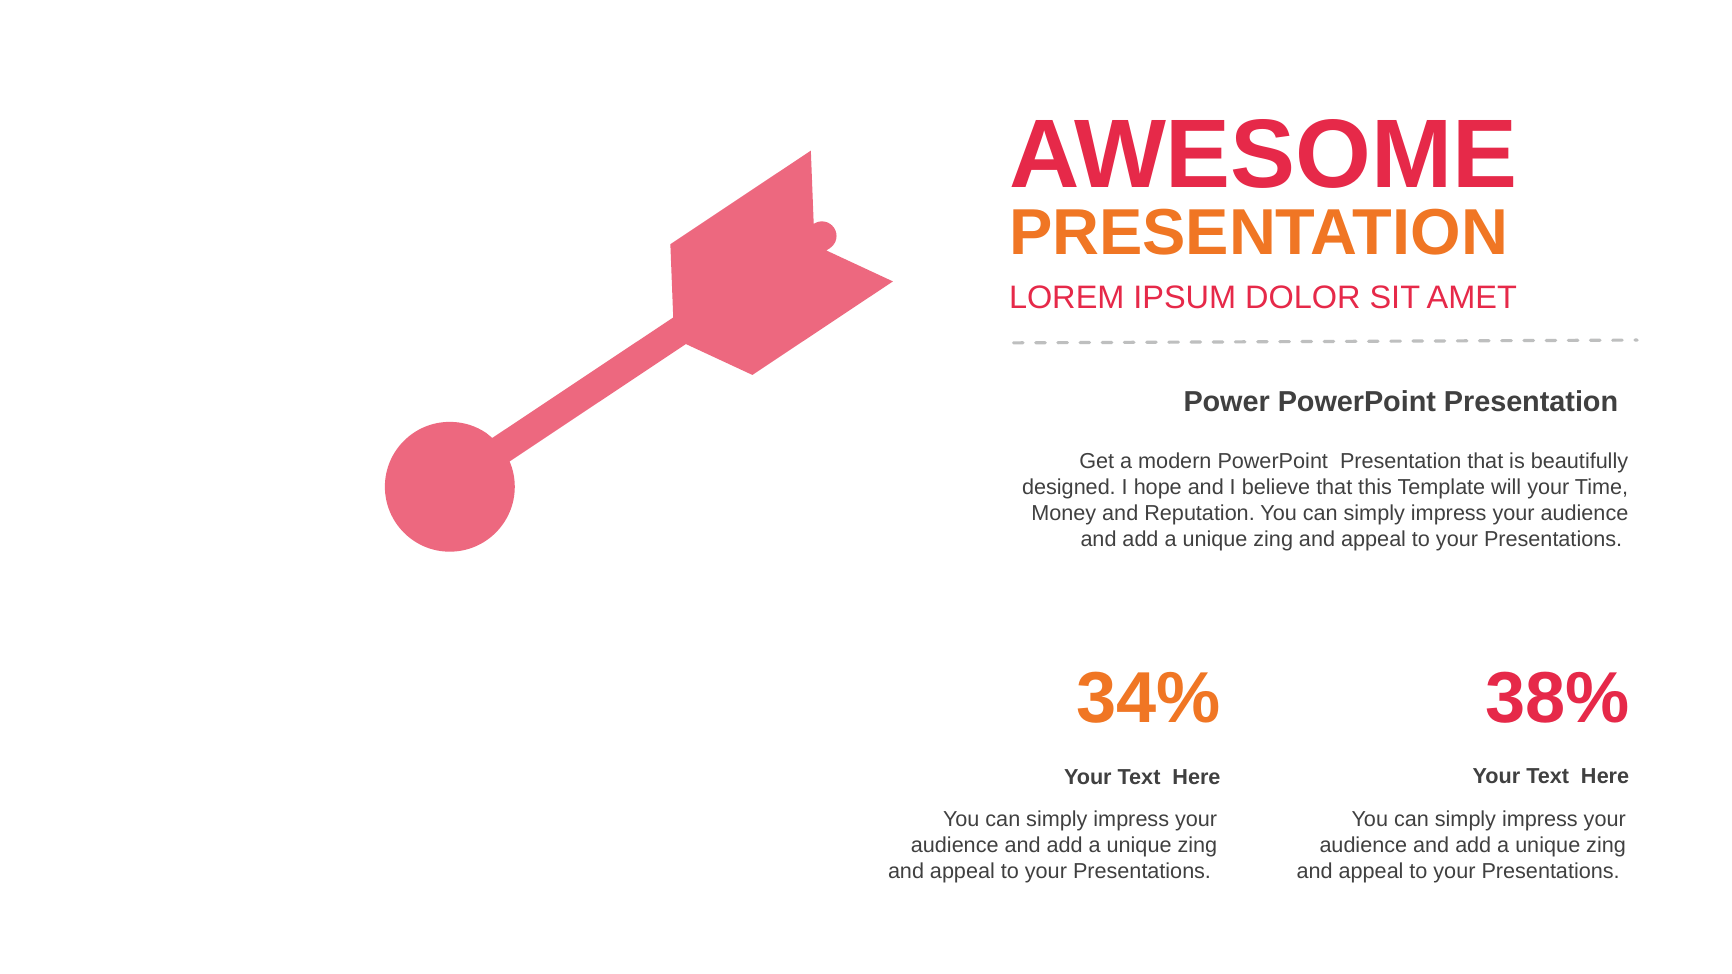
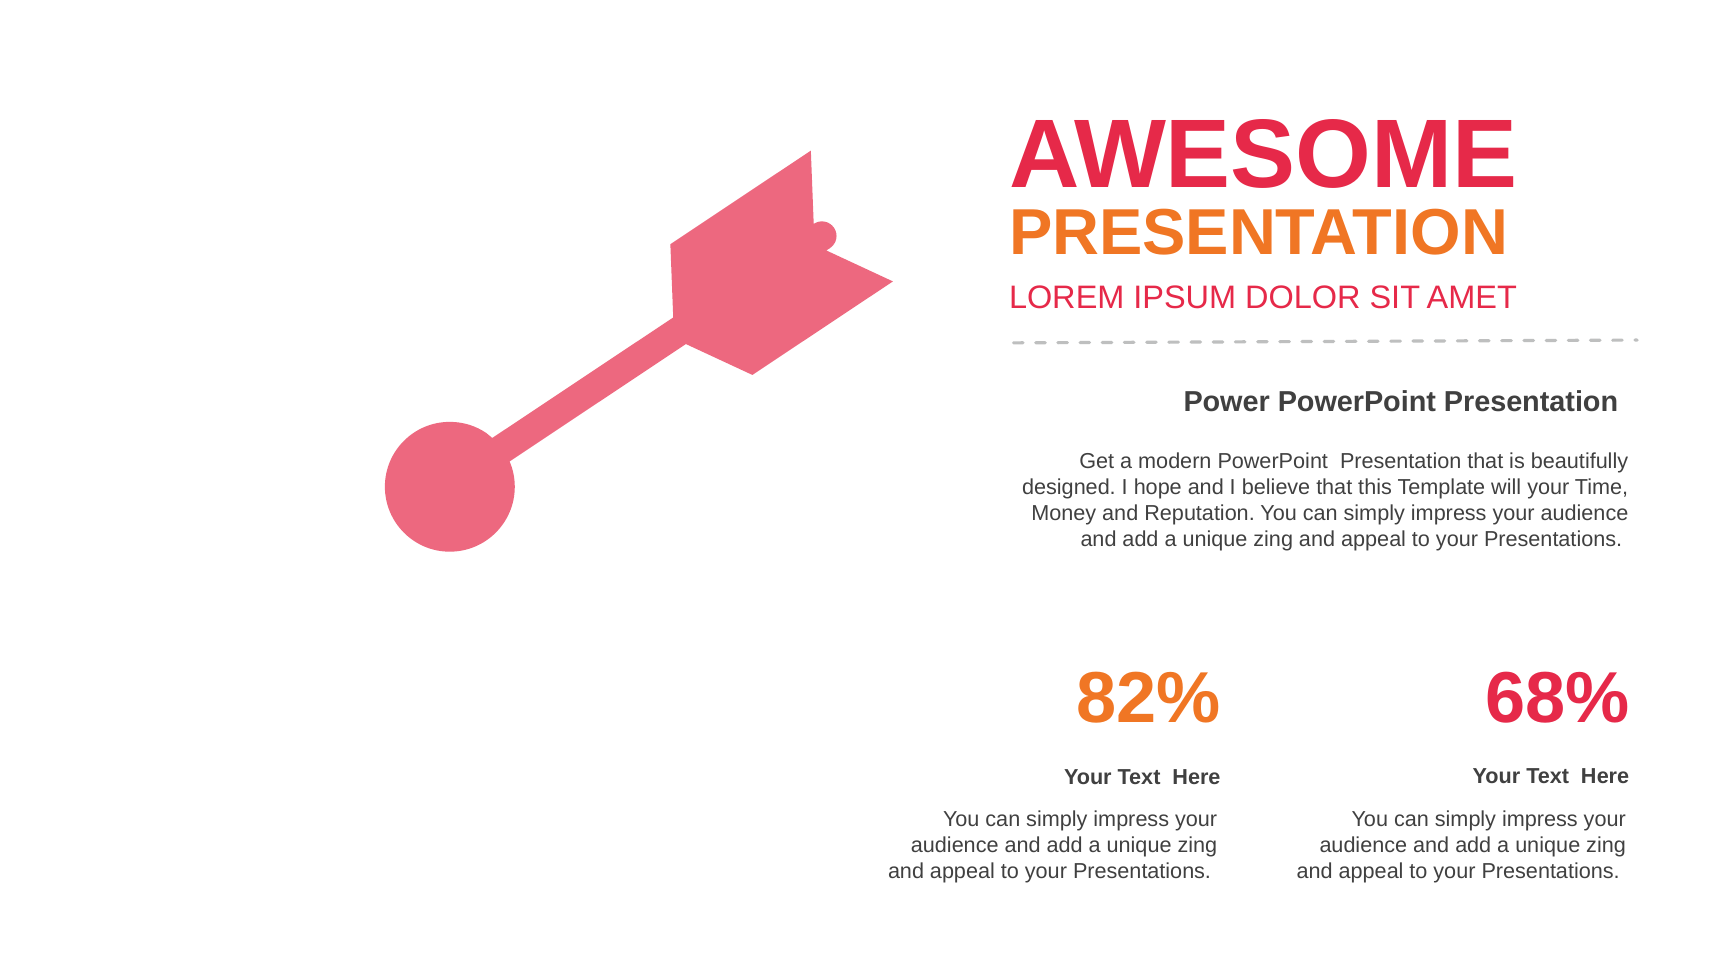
38%: 38% -> 68% (1557, 699)
34%: 34% -> 82% (1149, 699)
